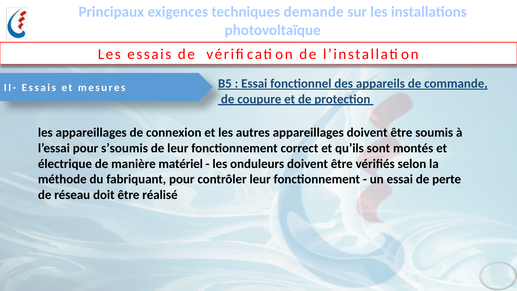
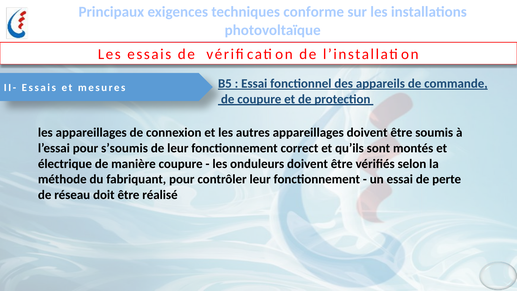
demande: demande -> conforme (314, 12)
manière matériel: matériel -> coupure (181, 164)
